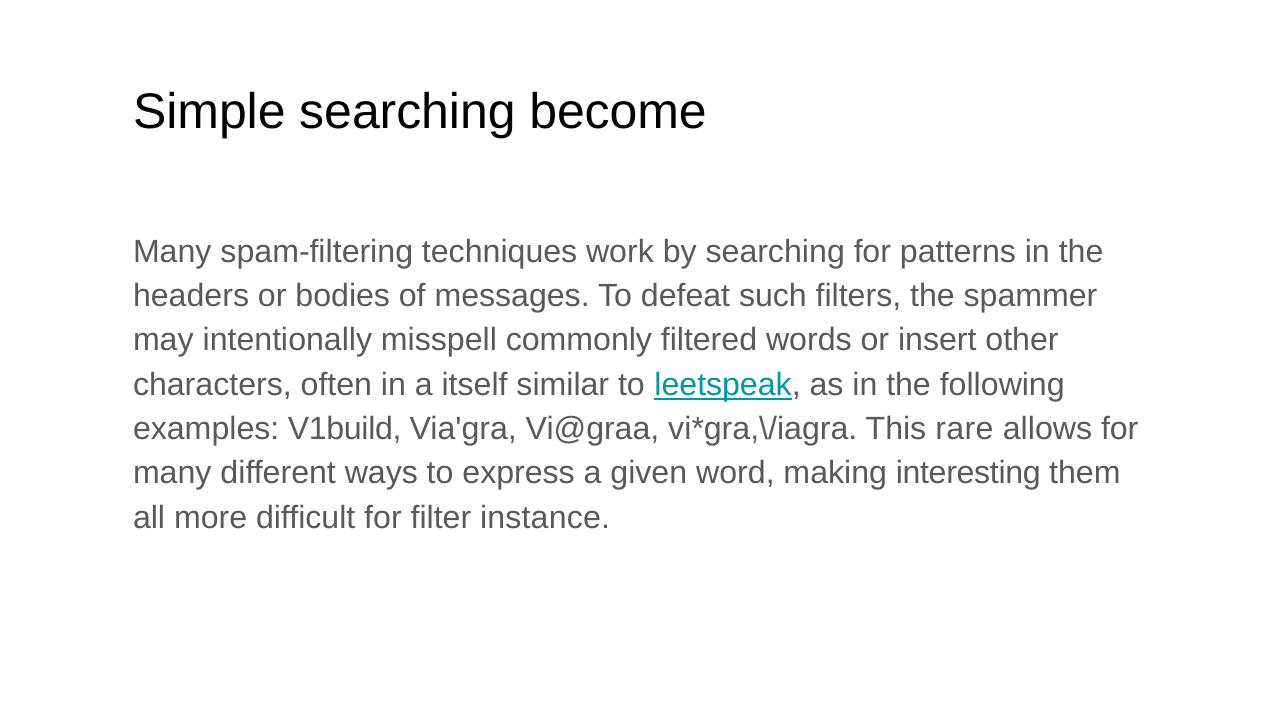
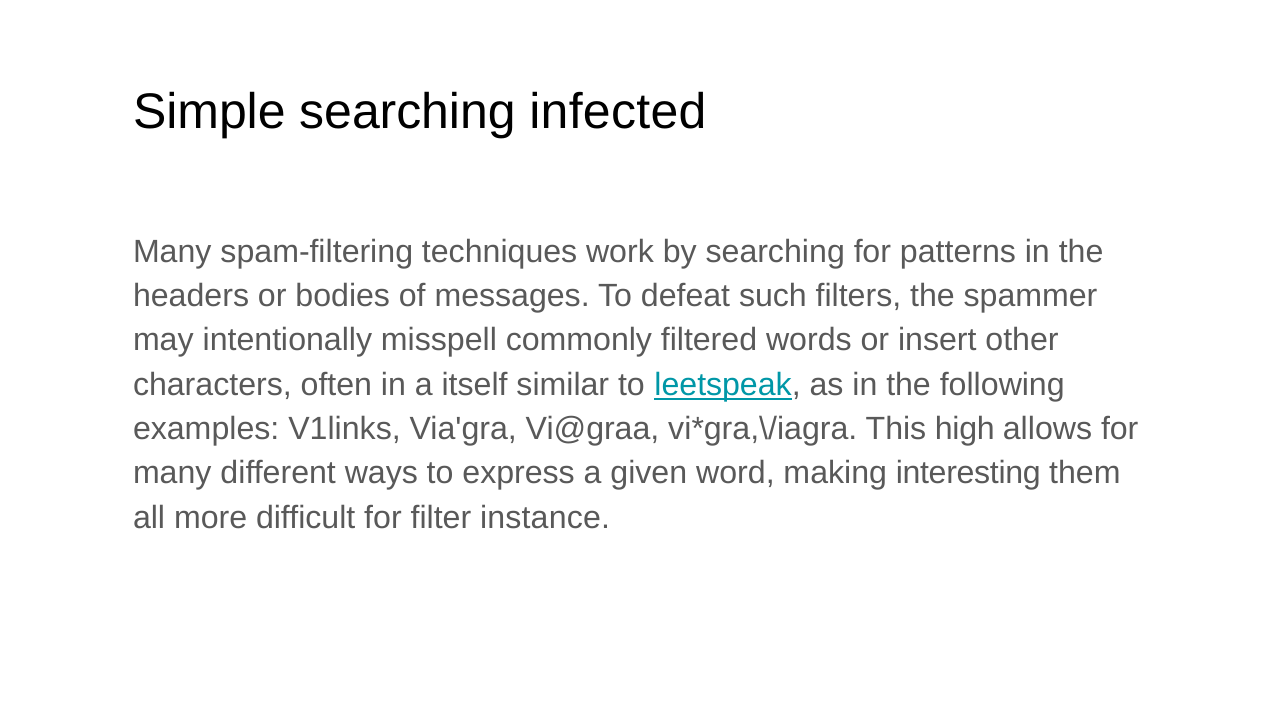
become: become -> infected (618, 112)
V1build: V1build -> V1links (345, 429)
rare: rare -> high (965, 429)
